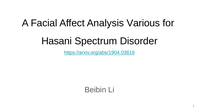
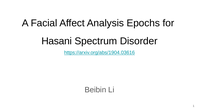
Various: Various -> Epochs (143, 23)
